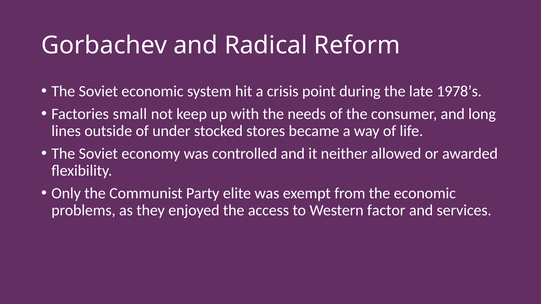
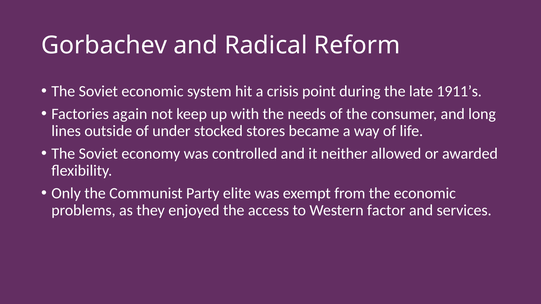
1978’s: 1978’s -> 1911’s (459, 91)
small: small -> again (130, 114)
